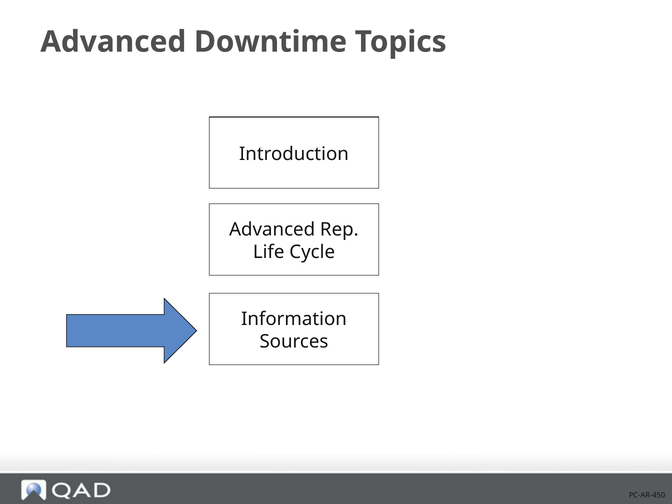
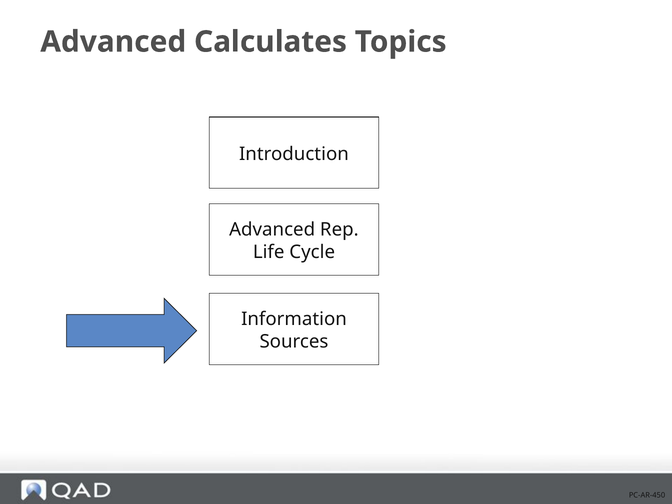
Downtime: Downtime -> Calculates (271, 42)
